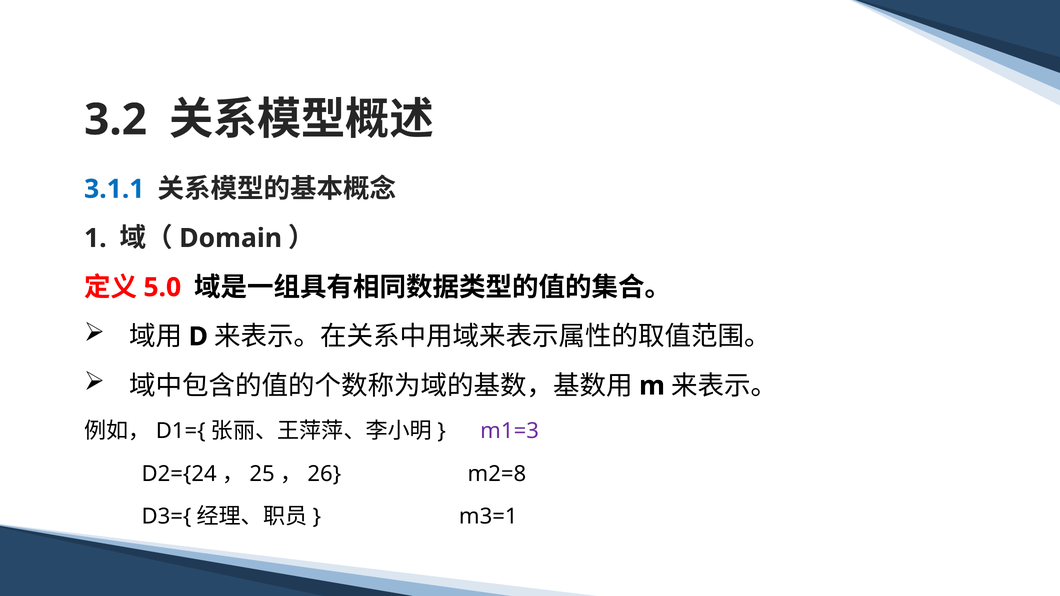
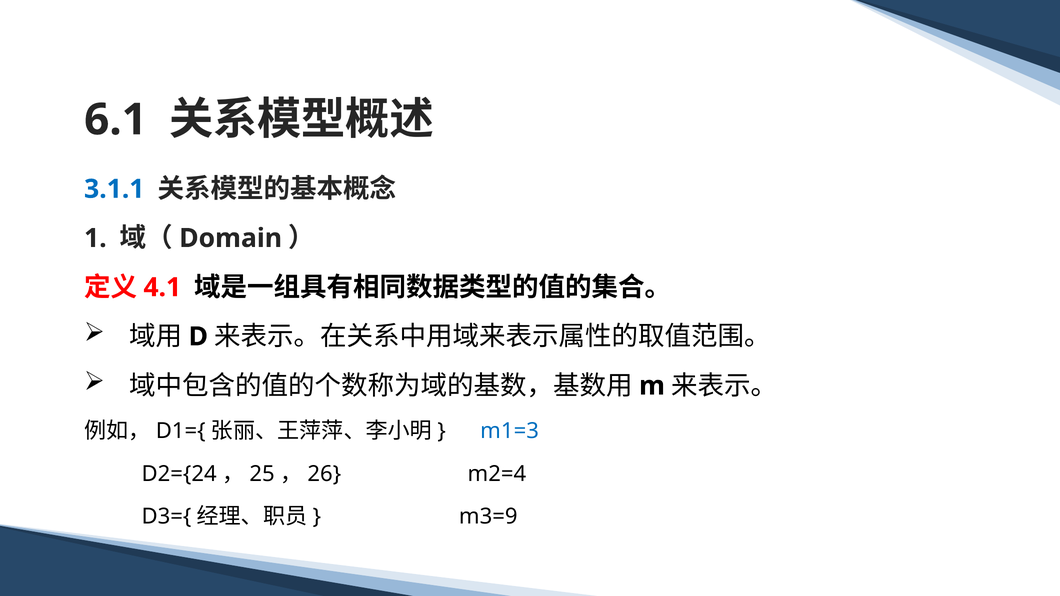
3.2: 3.2 -> 6.1 (116, 120)
5.0: 5.0 -> 4.1 (162, 288)
m1=3 colour: purple -> blue (510, 431)
m2=8: m2=8 -> m2=4 (497, 474)
m3=1: m3=1 -> m3=9 (488, 517)
